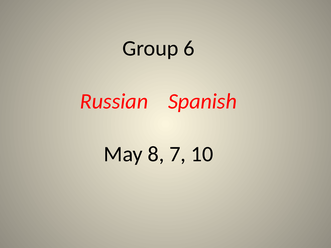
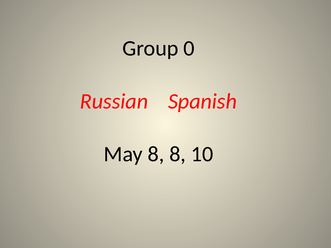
6: 6 -> 0 (189, 48)
8 7: 7 -> 8 (178, 154)
